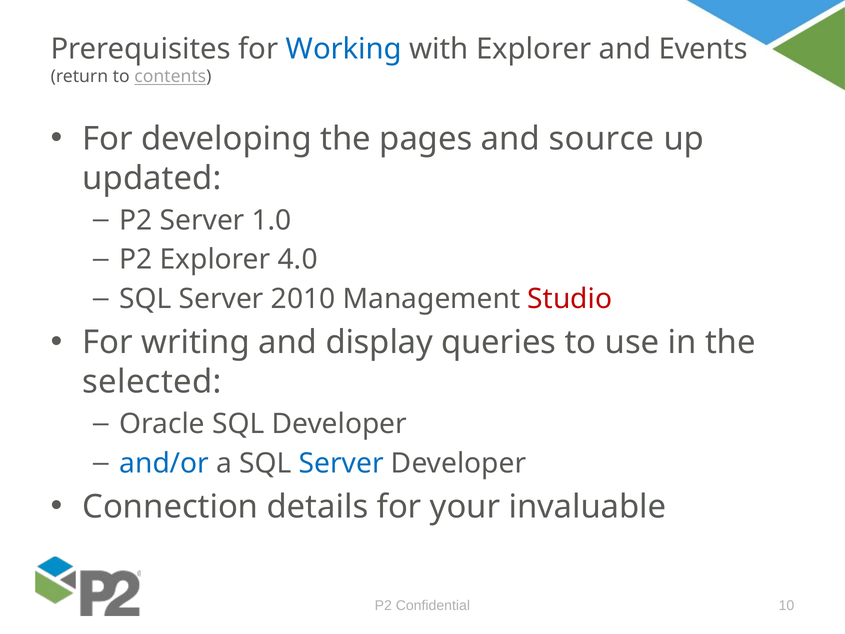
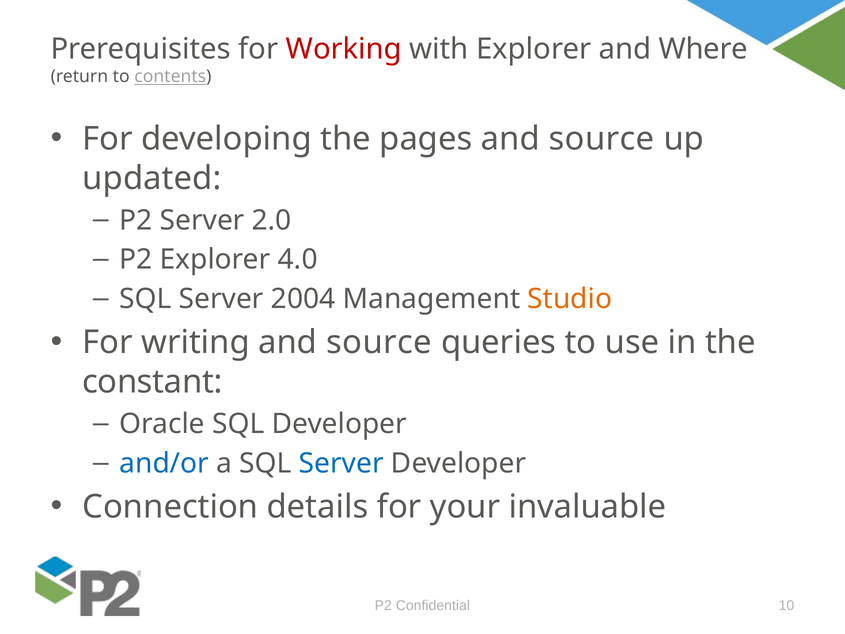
Working colour: blue -> red (344, 49)
Events: Events -> Where (703, 49)
1.0: 1.0 -> 2.0 (272, 220)
2010: 2010 -> 2004 (303, 299)
Studio colour: red -> orange (570, 299)
writing and display: display -> source (379, 342)
selected: selected -> constant (152, 382)
